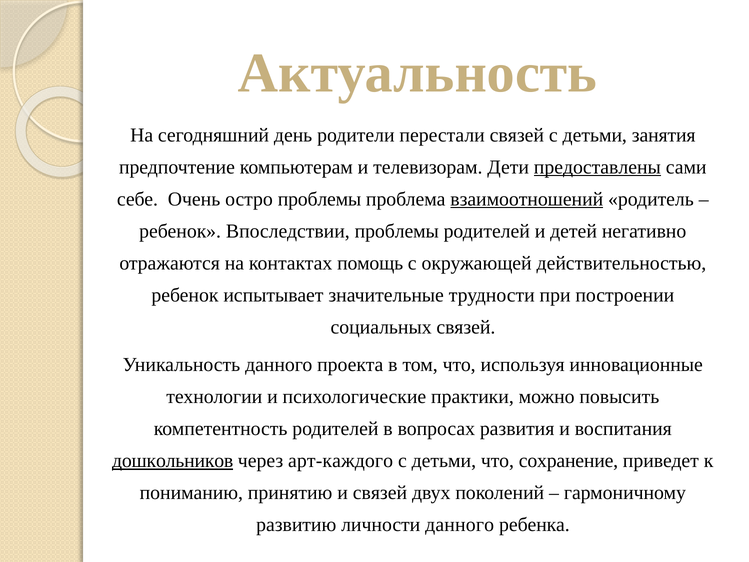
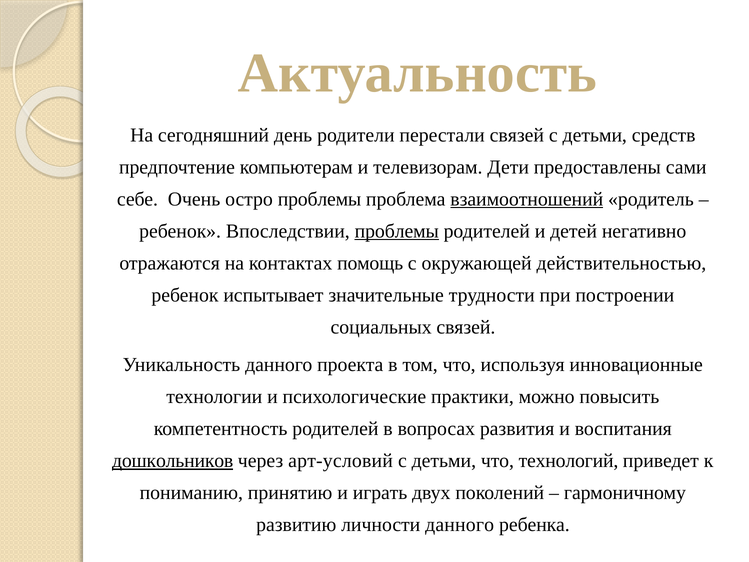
занятия: занятия -> средств (664, 135)
предоставлены underline: present -> none (597, 167)
проблемы underline: none -> present (397, 231)
арт-каждого: арт-каждого -> арт-условий (341, 461)
сохранение: сохранение -> технологий (569, 461)
и связей: связей -> играть (380, 493)
